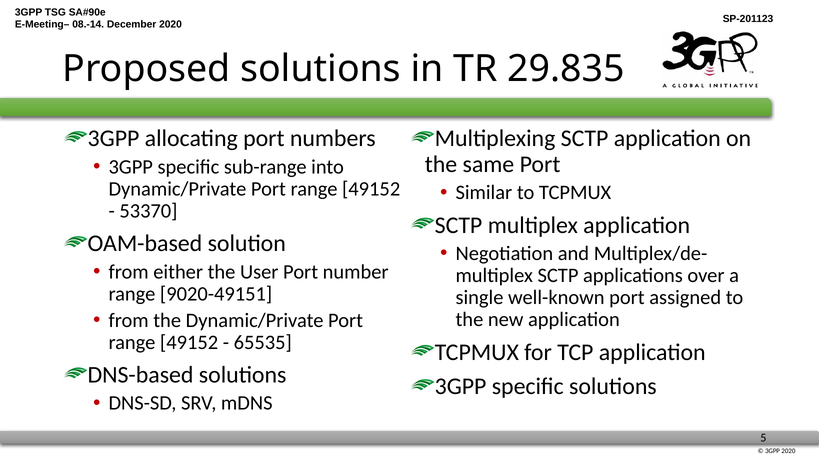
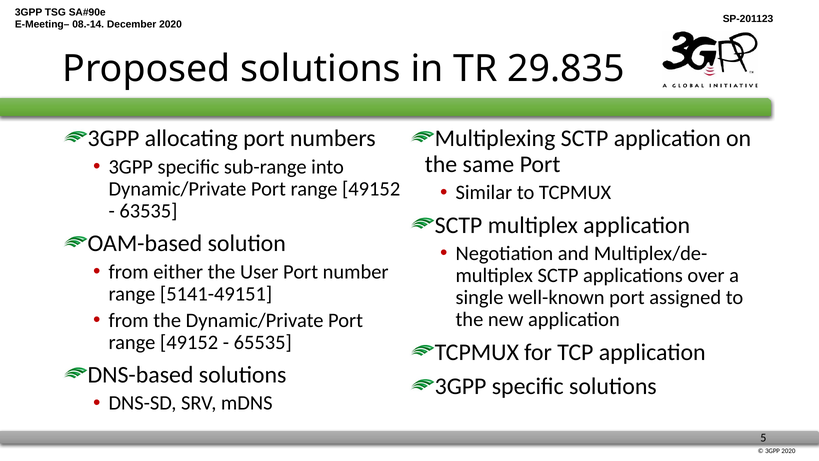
53370: 53370 -> 63535 (148, 211)
9020-49151: 9020-49151 -> 5141-49151 (216, 294)
